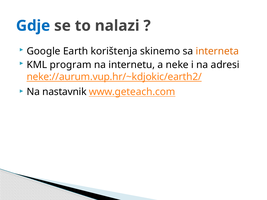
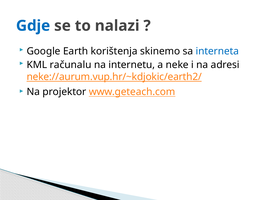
interneta colour: orange -> blue (217, 51)
program: program -> računalu (71, 65)
nastavnik: nastavnik -> projektor (64, 92)
